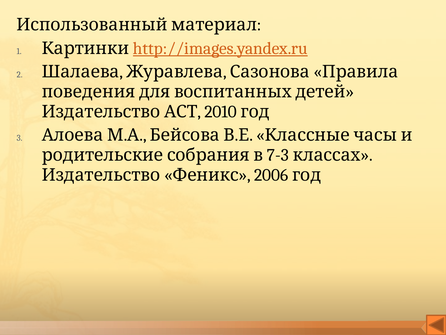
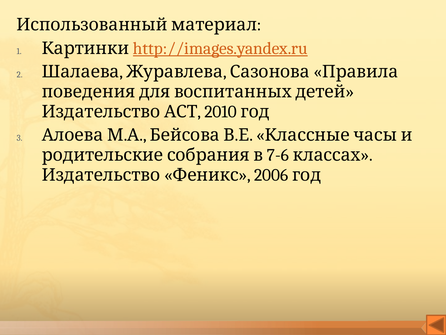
7-3: 7-3 -> 7-6 (278, 155)
